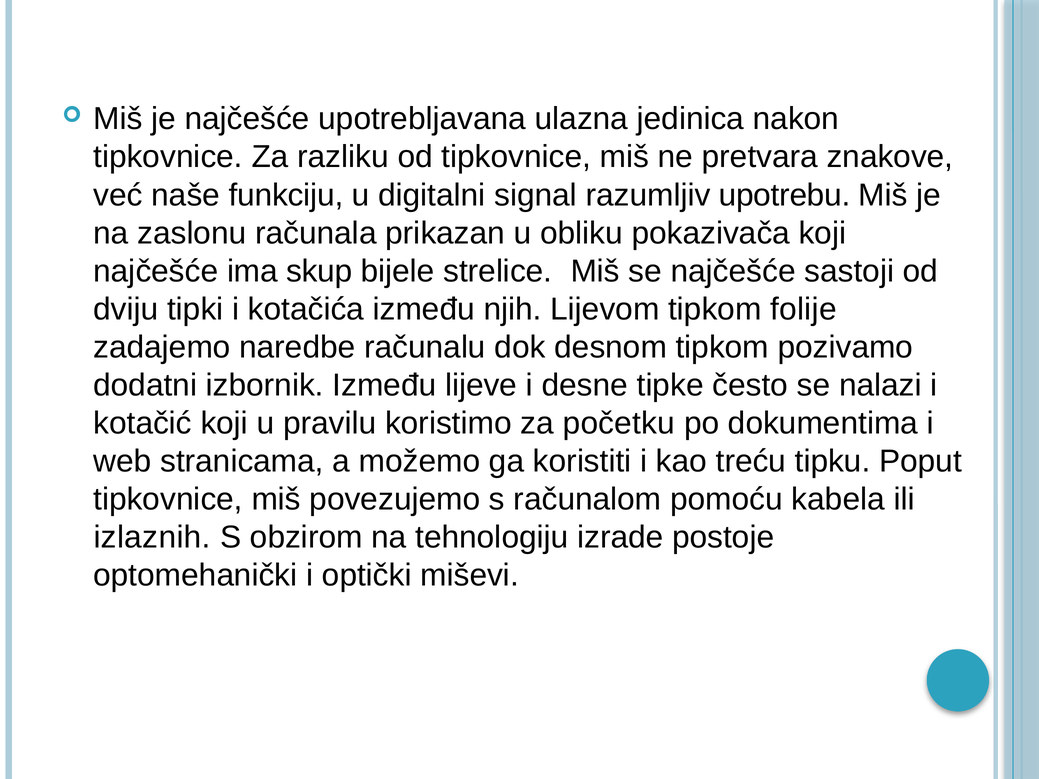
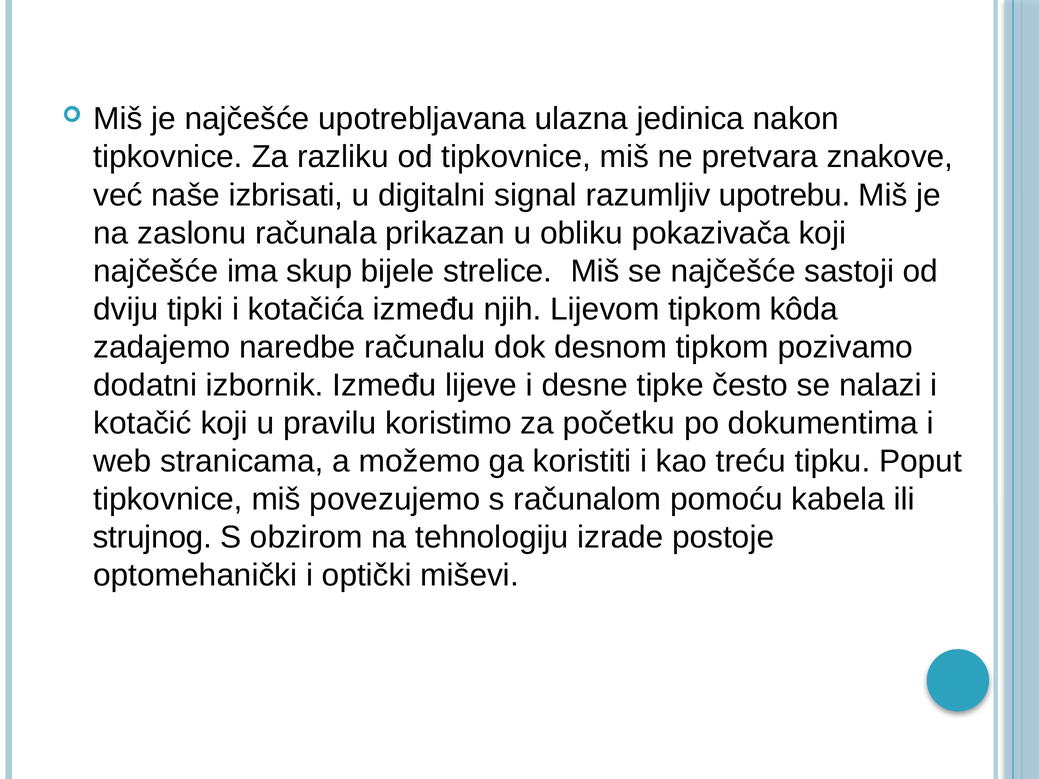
funkciju: funkciju -> izbrisati (286, 195)
folije: folije -> kôda (804, 309)
izlaznih: izlaznih -> strujnog (152, 537)
